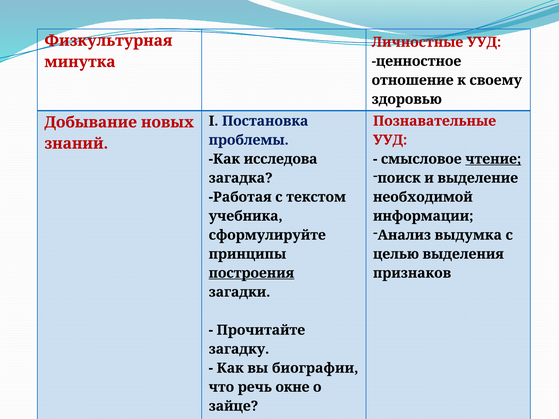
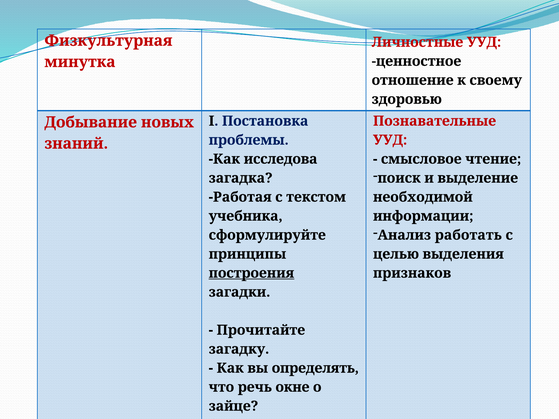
чтение underline: present -> none (493, 159)
выдумка: выдумка -> работать (468, 235)
биографии: биографии -> определять (315, 368)
